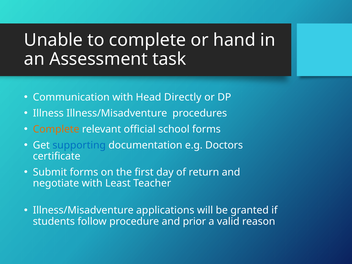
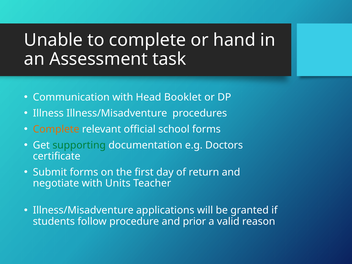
Directly: Directly -> Booklet (183, 97)
supporting colour: blue -> green (79, 145)
Least: Least -> Units (118, 183)
